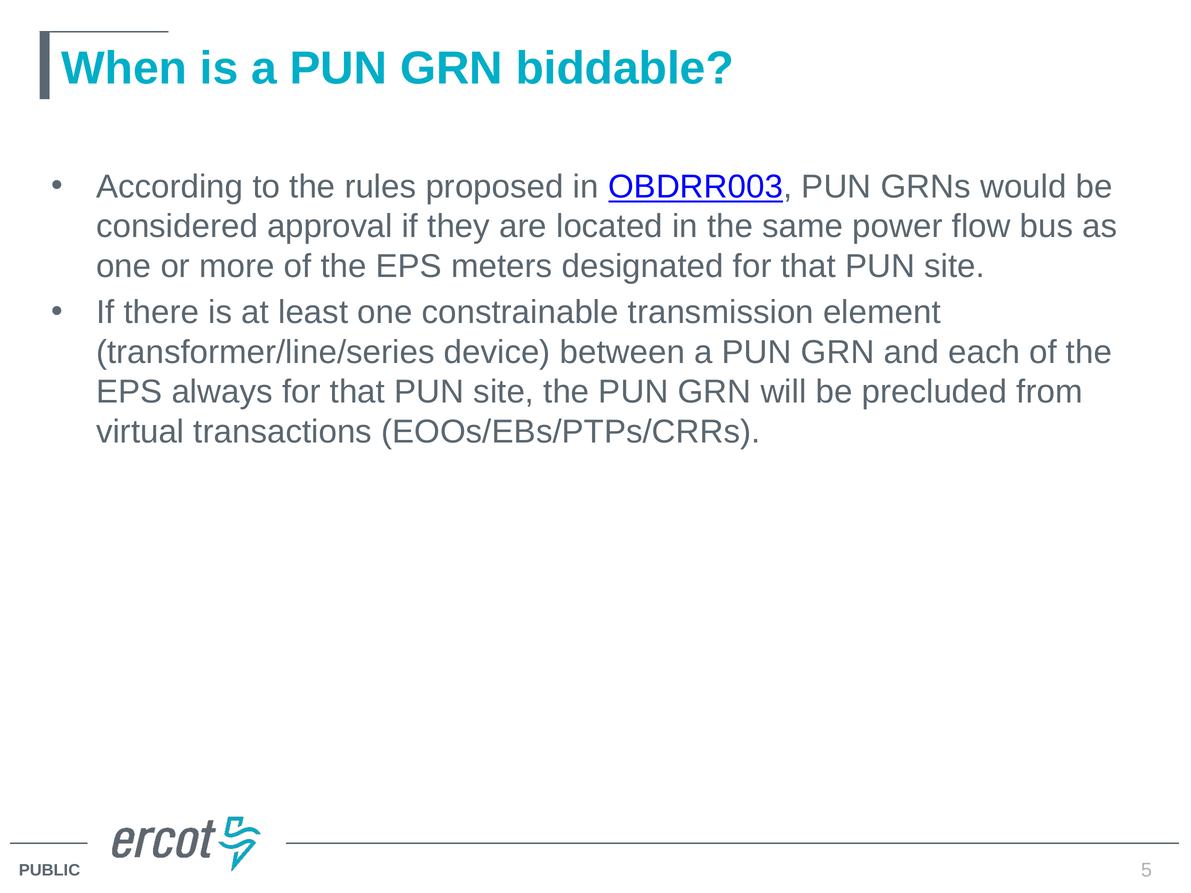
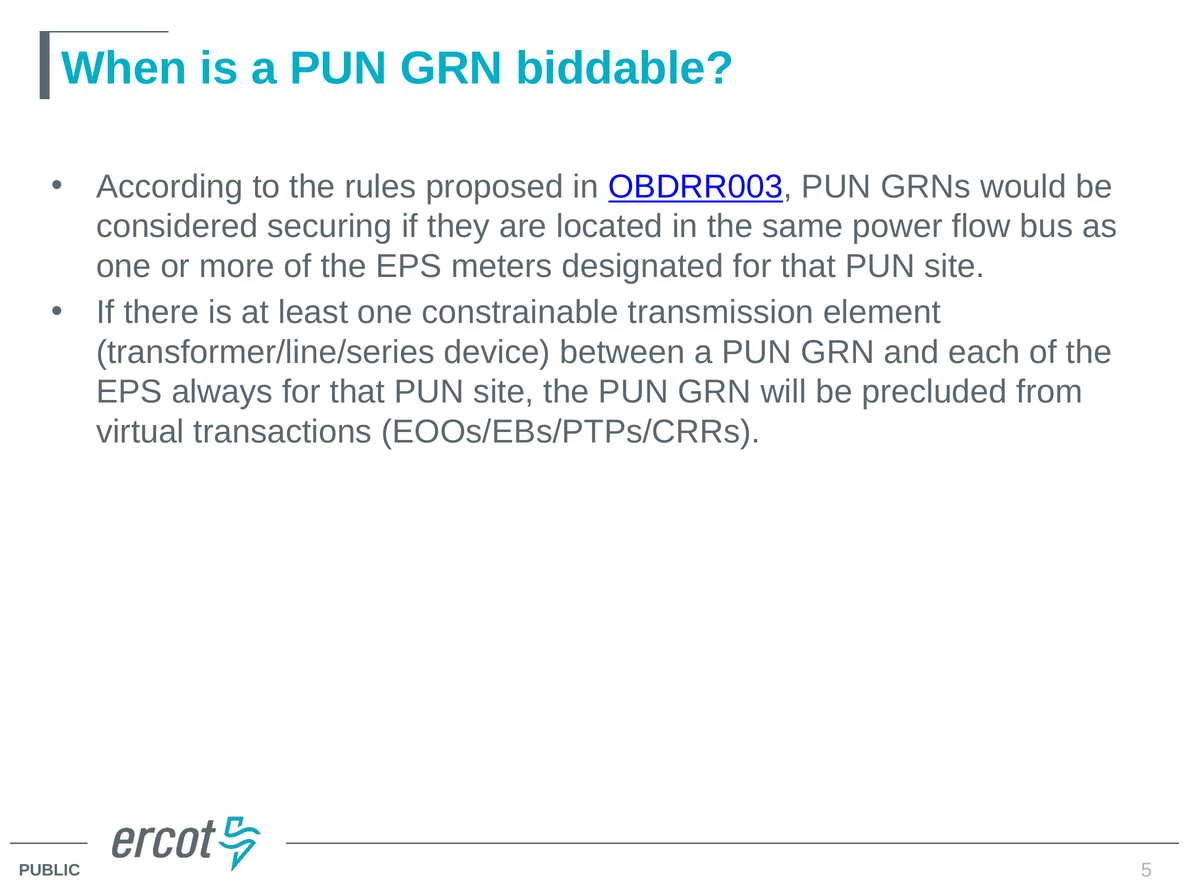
approval: approval -> securing (330, 227)
